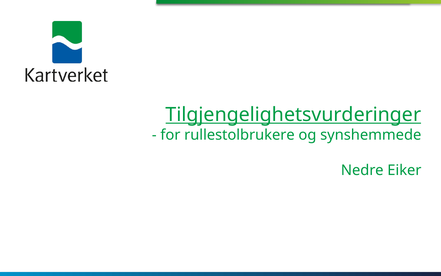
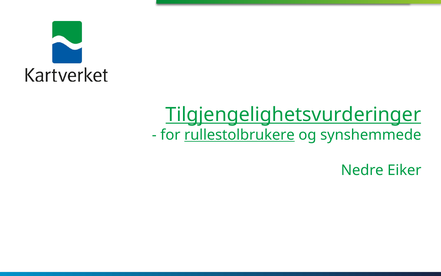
rullestolbrukere underline: none -> present (239, 135)
